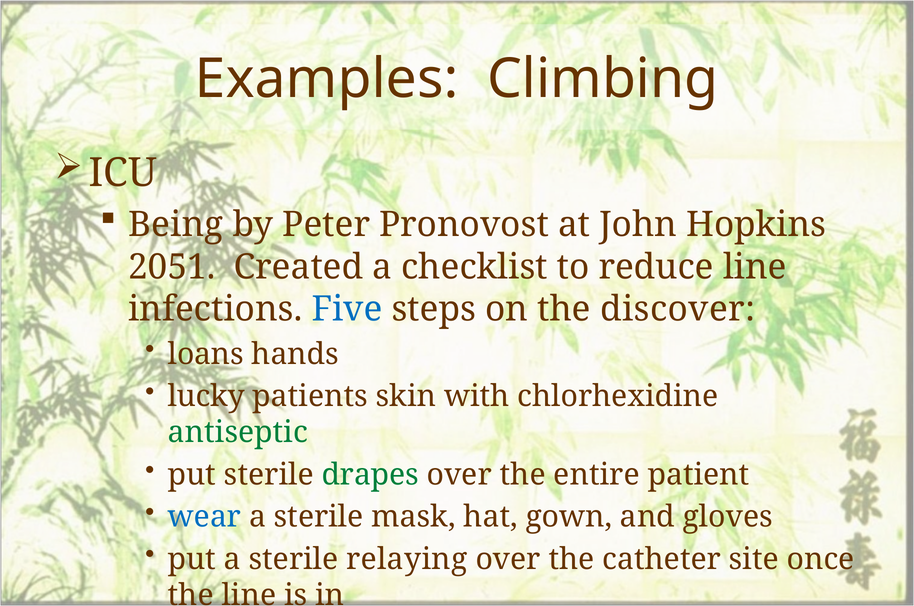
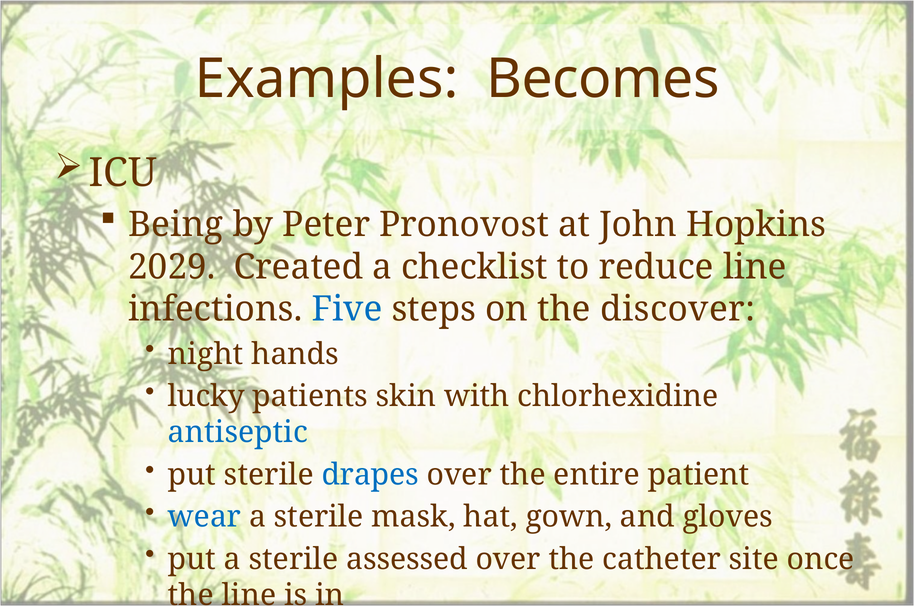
Climbing: Climbing -> Becomes (603, 79)
2051: 2051 -> 2029 (172, 267)
loans: loans -> night (206, 354)
antiseptic colour: green -> blue (238, 433)
drapes colour: green -> blue (370, 475)
relaying: relaying -> assessed (407, 559)
